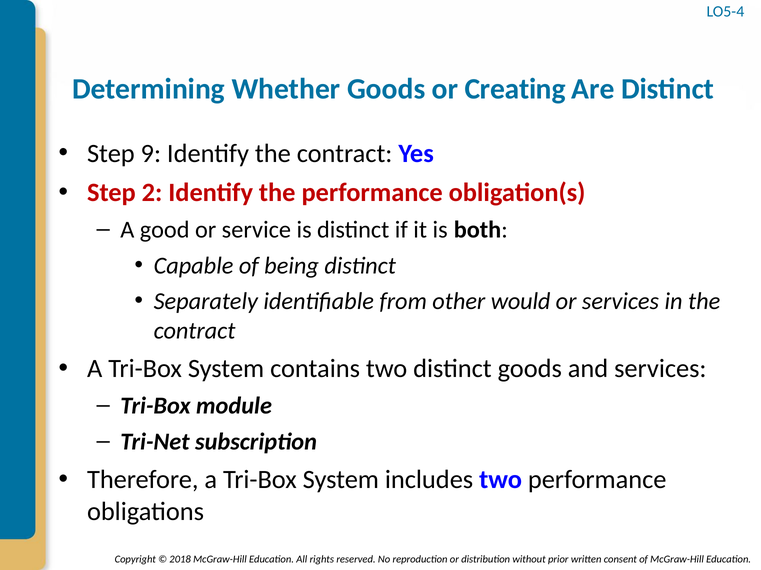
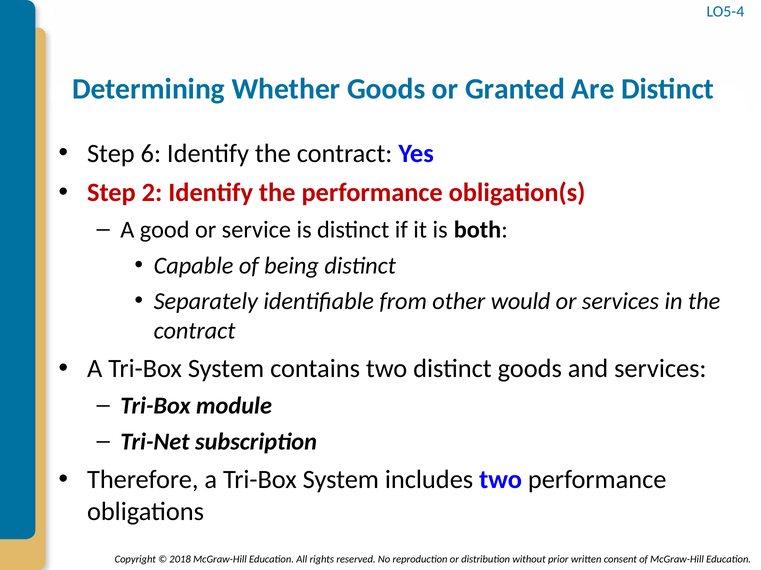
Creating: Creating -> Granted (515, 89)
9: 9 -> 6 (151, 154)
